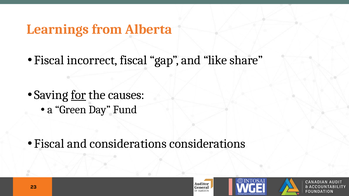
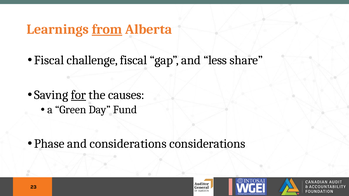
from underline: none -> present (107, 29)
incorrect: incorrect -> challenge (92, 60)
like: like -> less (215, 60)
Fiscal: Fiscal -> Phase (49, 144)
